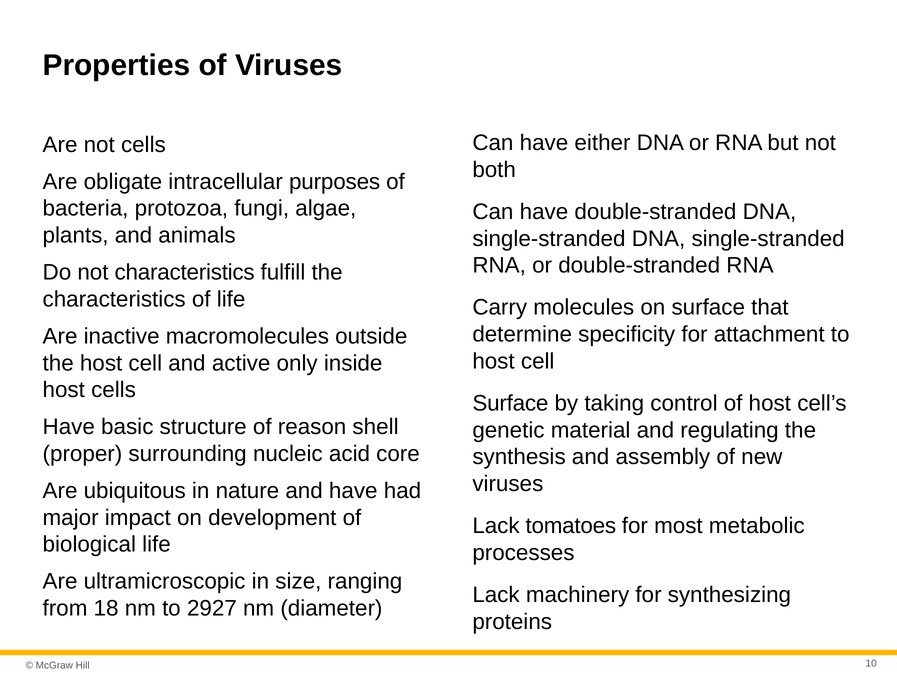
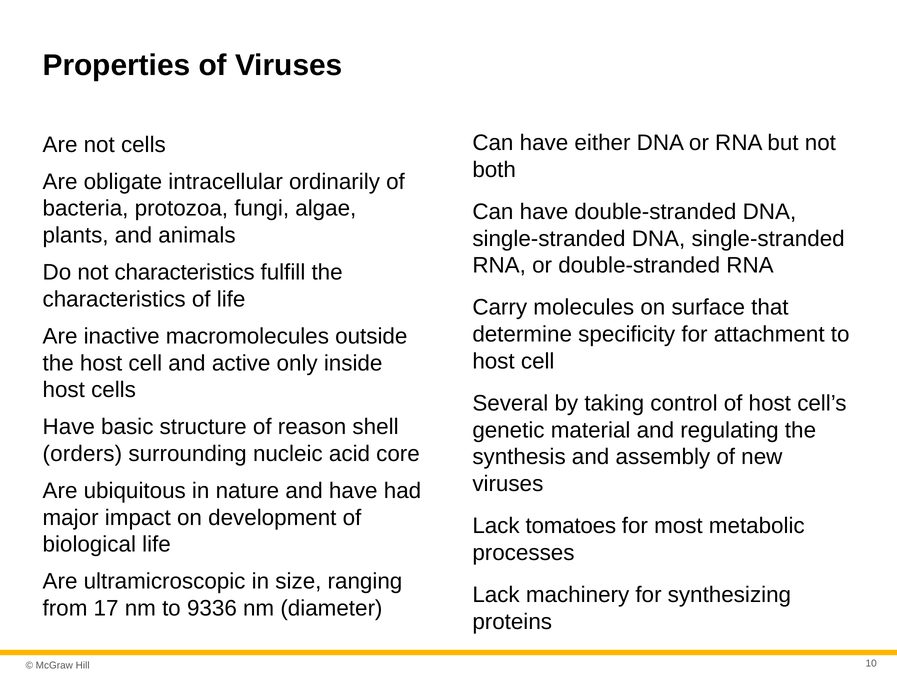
purposes: purposes -> ordinarily (335, 182)
Surface: Surface -> Several (510, 403)
proper: proper -> orders (82, 454)
18: 18 -> 17 (106, 608)
2927: 2927 -> 9336 (212, 608)
